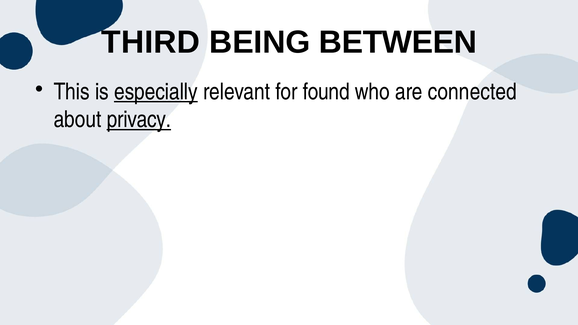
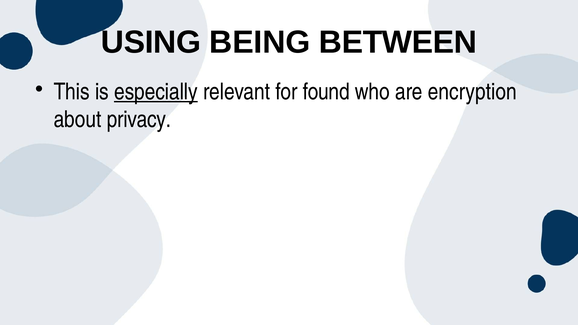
THIRD: THIRD -> USING (151, 42)
connected: connected -> encryption (472, 92)
privacy underline: present -> none (139, 120)
